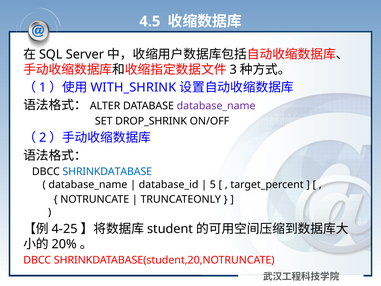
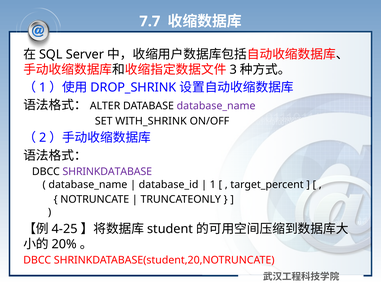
4.5: 4.5 -> 7.7 (150, 21)
WITH_SHRINK: WITH_SHRINK -> DROP_SHRINK (133, 87)
DROP_SHRINK: DROP_SHRINK -> WITH_SHRINK (151, 121)
SHRINKDATABASE colour: blue -> purple (107, 171)
5: 5 -> 1 (213, 185)
